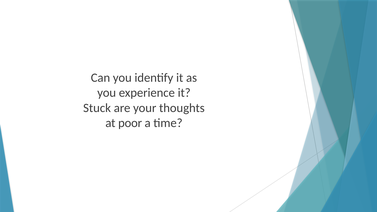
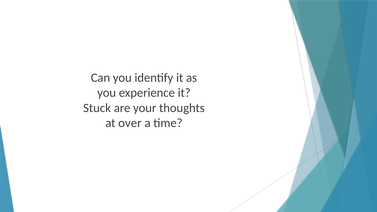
poor: poor -> over (130, 123)
